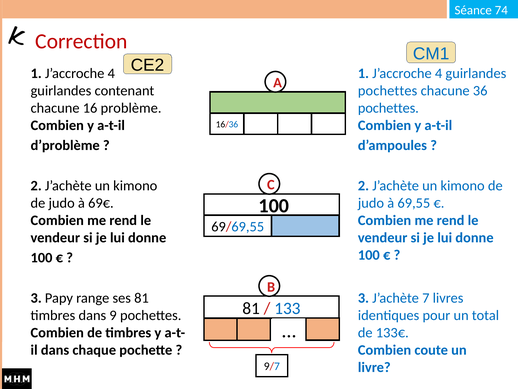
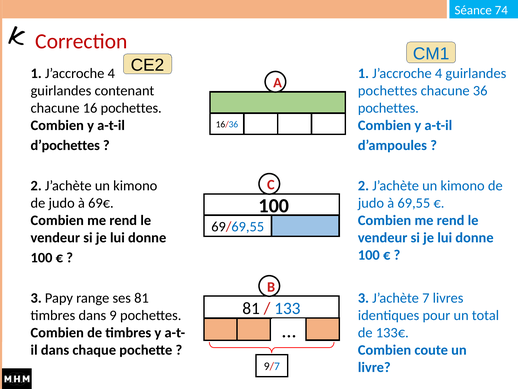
16 problème: problème -> pochettes (131, 108)
d’problème: d’problème -> d’pochettes (65, 145)
